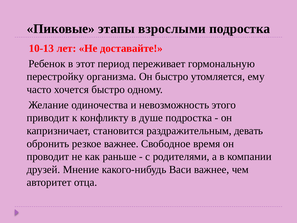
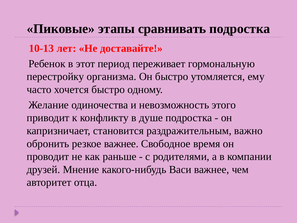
взрослыми: взрослыми -> сравнивать (172, 29)
девать: девать -> важно (248, 131)
